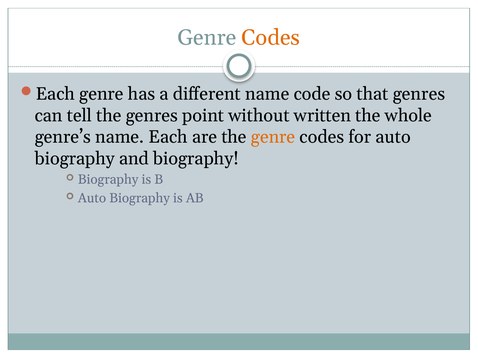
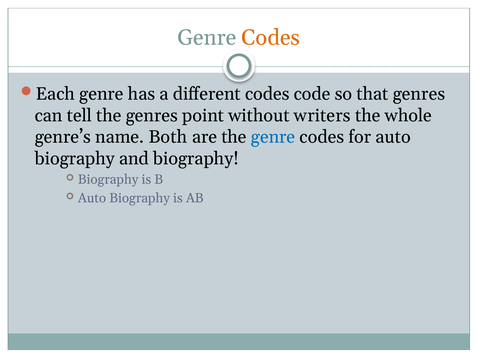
different name: name -> codes (267, 94)
written: written -> writers (322, 116)
name Each: Each -> Both (168, 137)
genre colour: orange -> blue (273, 137)
